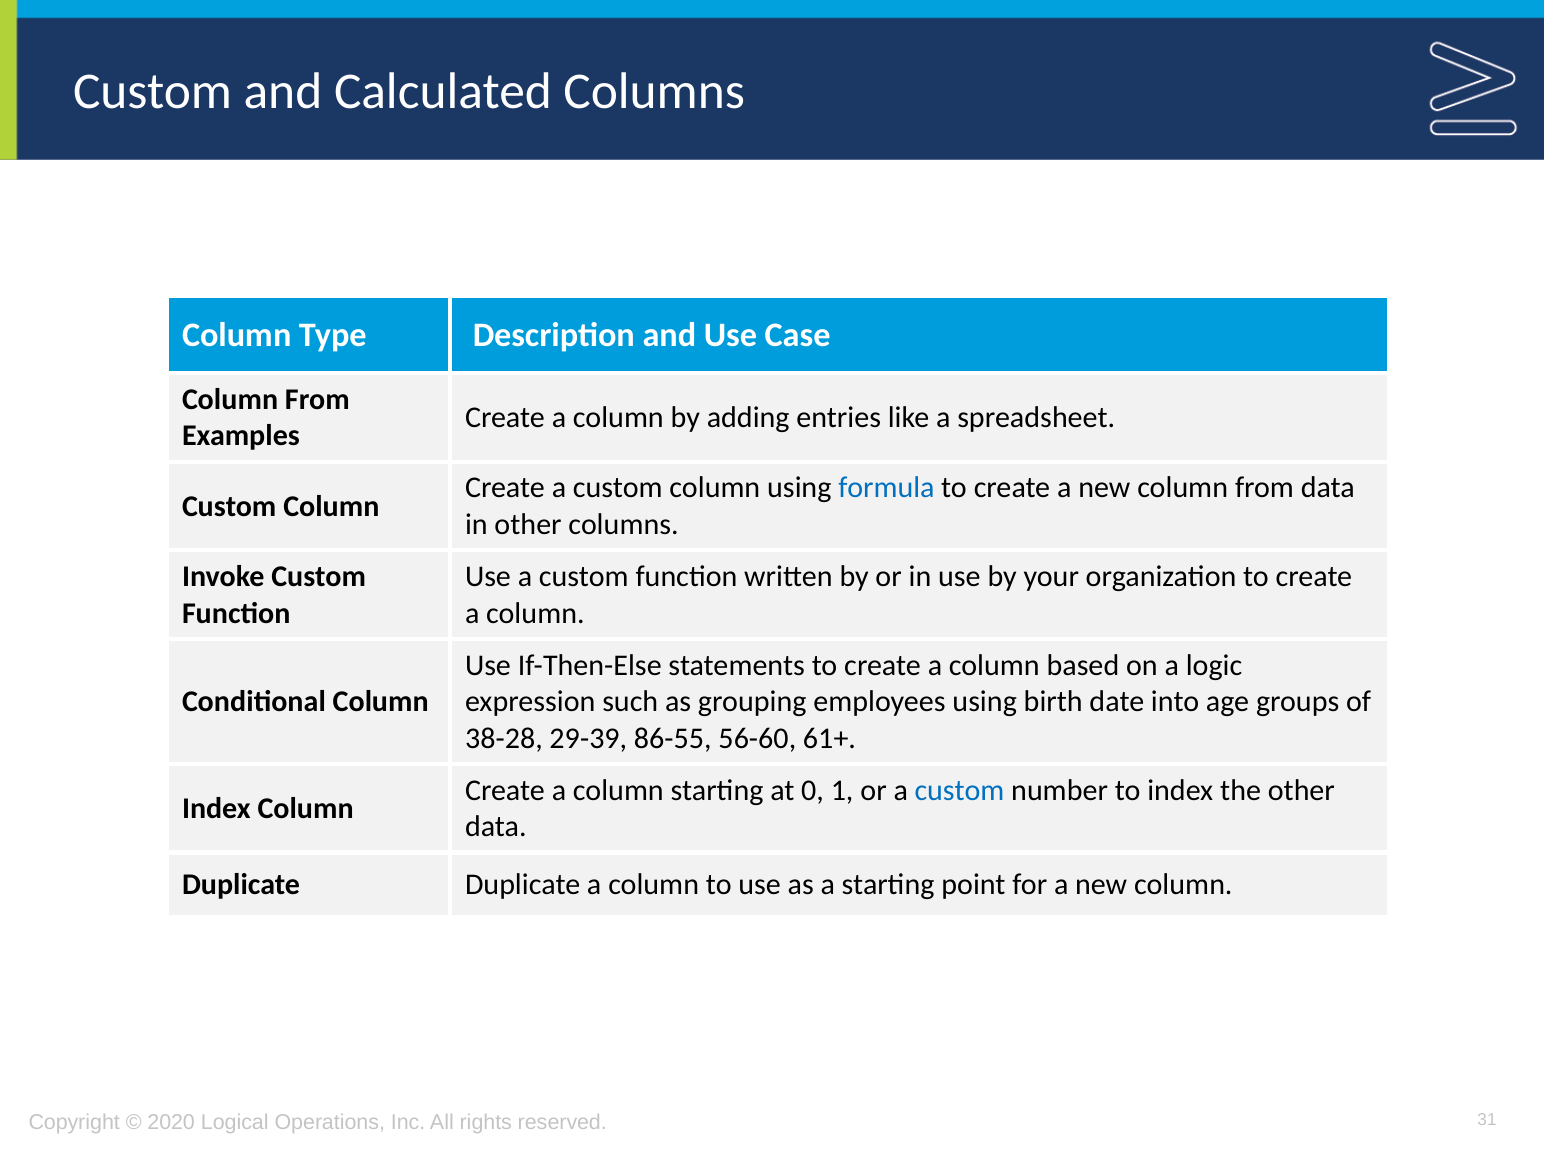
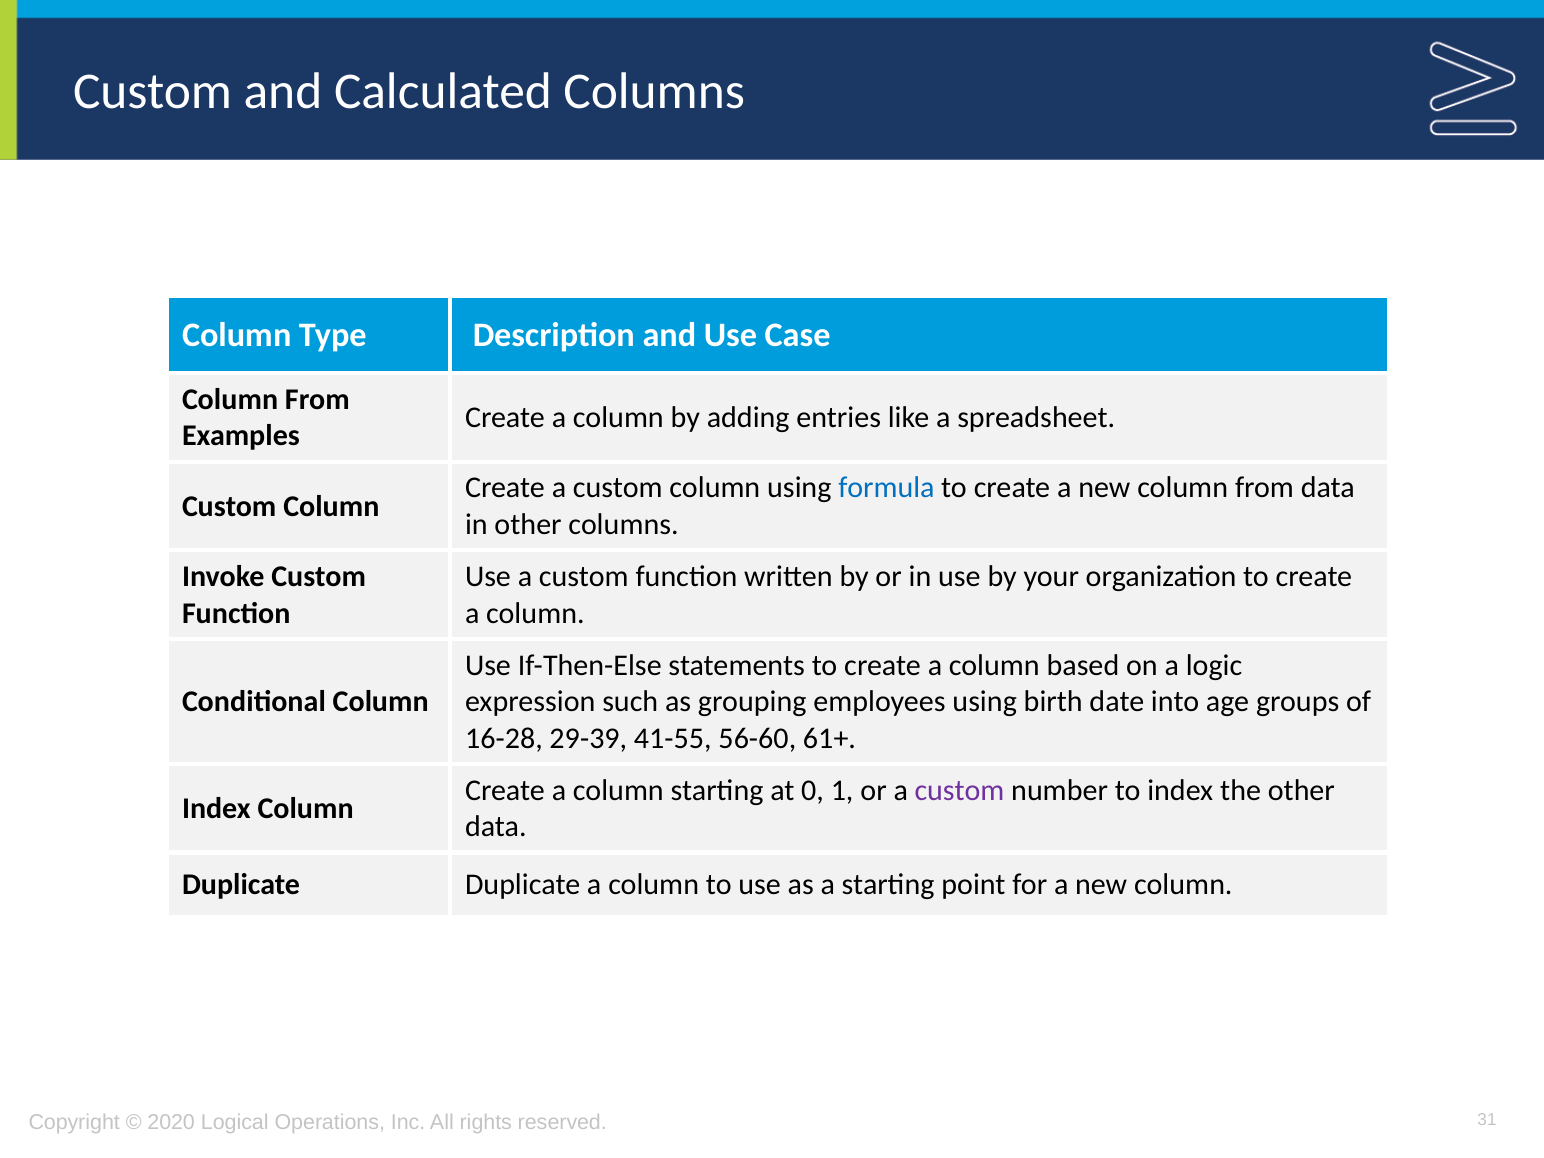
38-28: 38-28 -> 16-28 (504, 738)
86-55: 86-55 -> 41-55 (673, 738)
custom colour: blue -> purple (960, 790)
